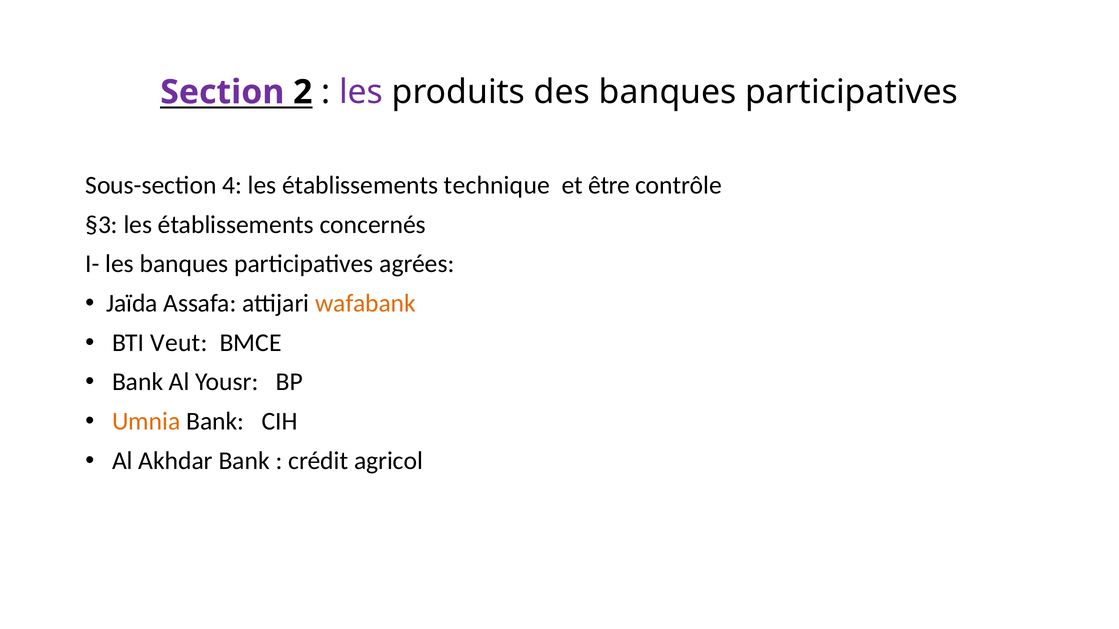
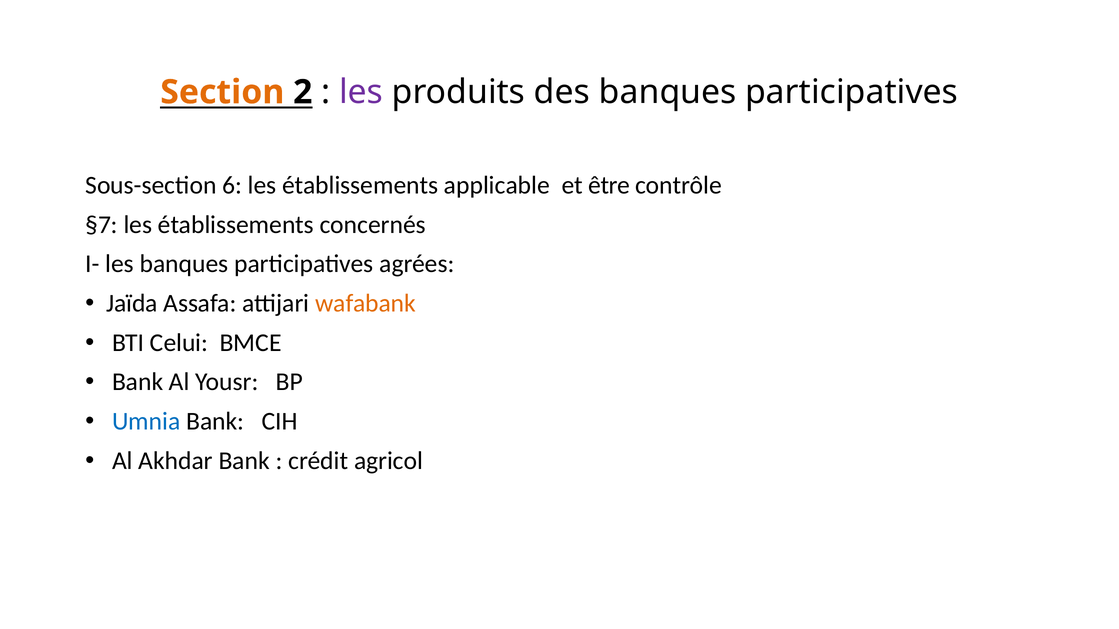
Section colour: purple -> orange (222, 92)
4: 4 -> 6 (232, 185)
technique: technique -> applicable (497, 185)
§3: §3 -> §7 (102, 225)
Veut: Veut -> Celui (179, 343)
Umnia colour: orange -> blue (146, 422)
